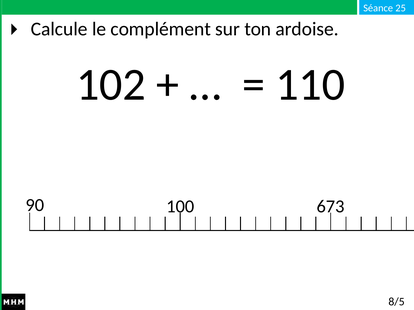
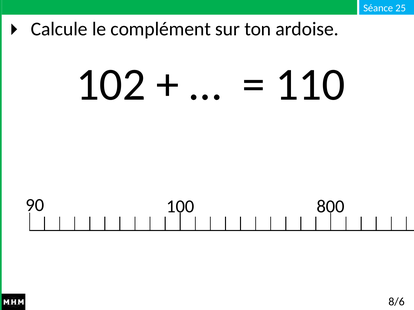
673: 673 -> 800 (330, 207)
8/5: 8/5 -> 8/6 (397, 302)
